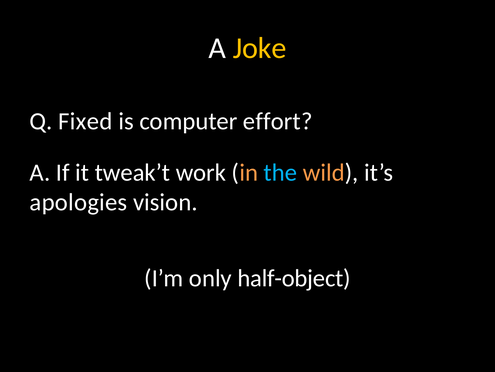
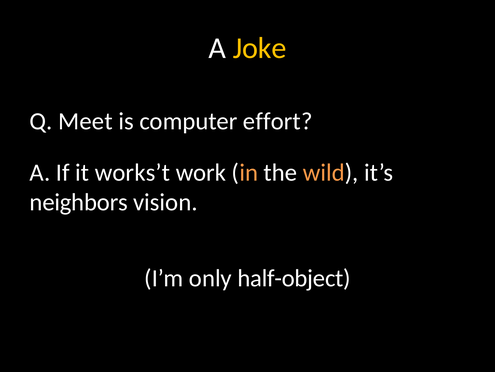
Fixed: Fixed -> Meet (85, 121)
tweak’t: tweak’t -> works’t (132, 172)
the colour: light blue -> white (280, 172)
apologies: apologies -> neighbors (79, 202)
